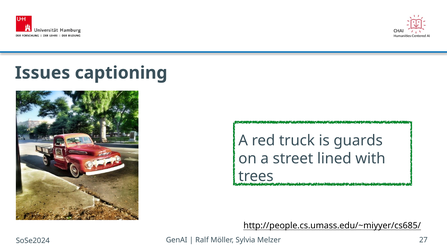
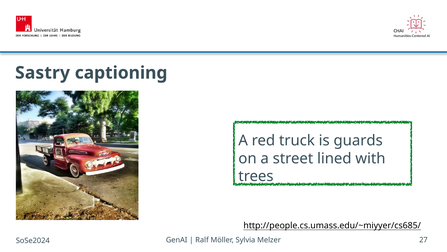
Issues: Issues -> Sastry (43, 73)
